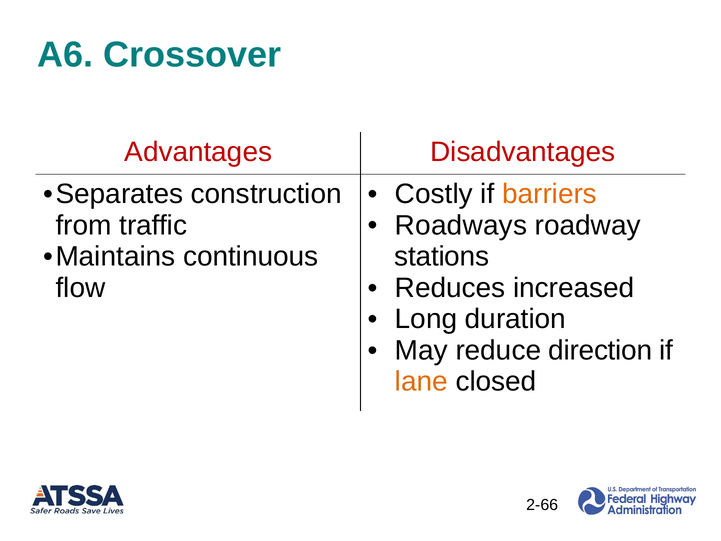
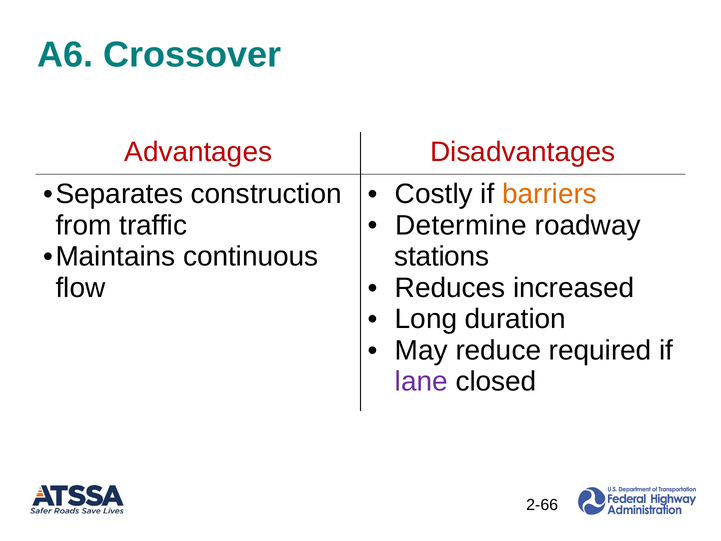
Roadways: Roadways -> Determine (461, 225)
direction: direction -> required (600, 350)
lane colour: orange -> purple (421, 381)
